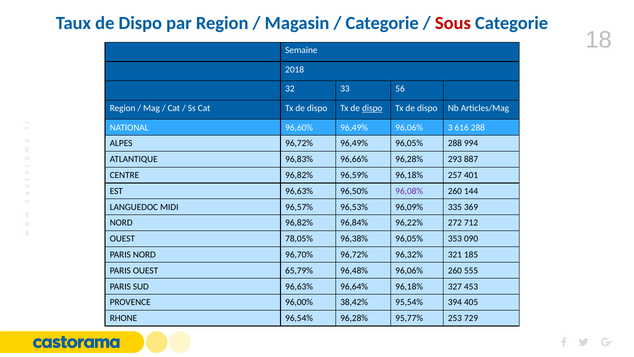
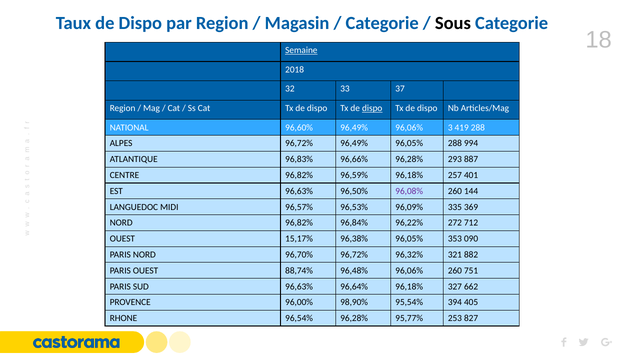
Sous colour: red -> black (453, 23)
Semaine underline: none -> present (301, 50)
56: 56 -> 37 (400, 89)
616: 616 -> 419 (462, 127)
78,05%: 78,05% -> 15,17% (299, 239)
185: 185 -> 882 (471, 254)
65,79%: 65,79% -> 88,74% (299, 270)
555: 555 -> 751 (471, 270)
453: 453 -> 662 (471, 286)
38,42%: 38,42% -> 98,90% (354, 302)
729: 729 -> 827 (471, 318)
